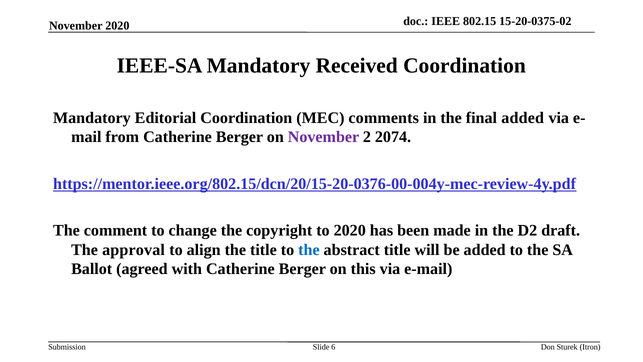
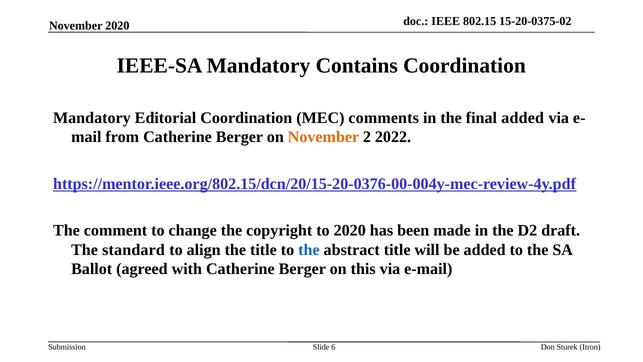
Received: Received -> Contains (357, 66)
November colour: purple -> orange (323, 137)
2074: 2074 -> 2022 (393, 137)
approval: approval -> standard (134, 250)
